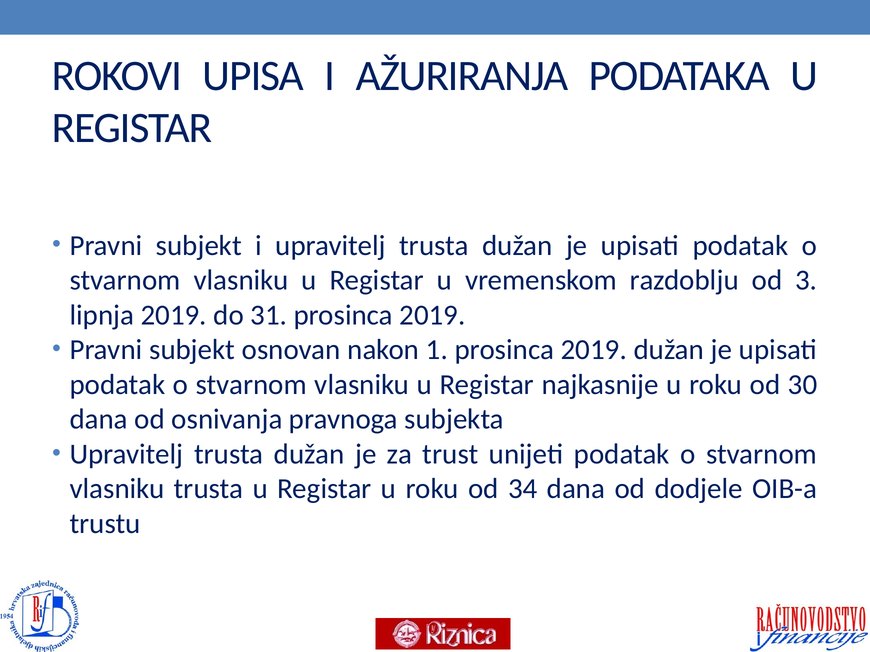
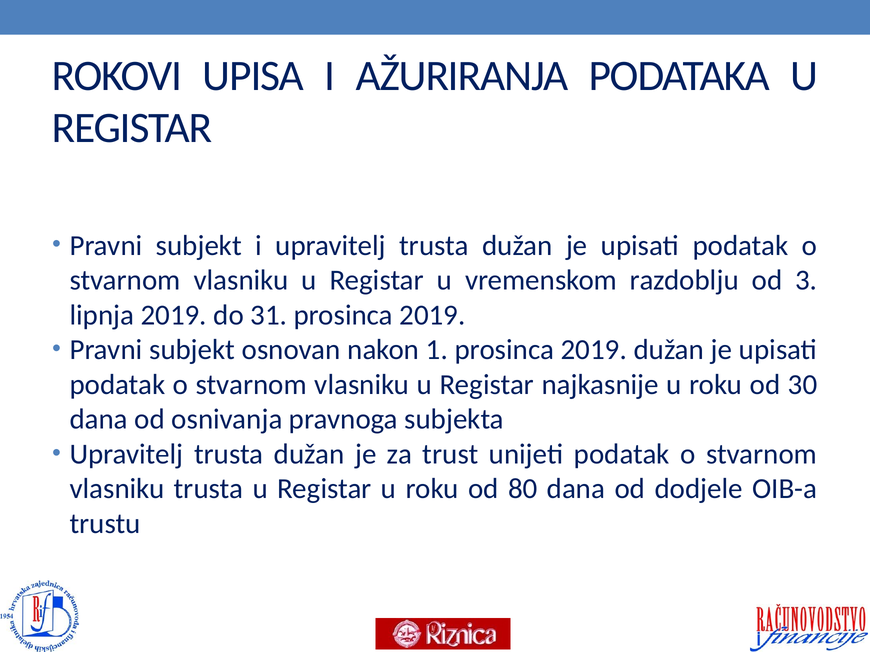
34: 34 -> 80 (523, 489)
